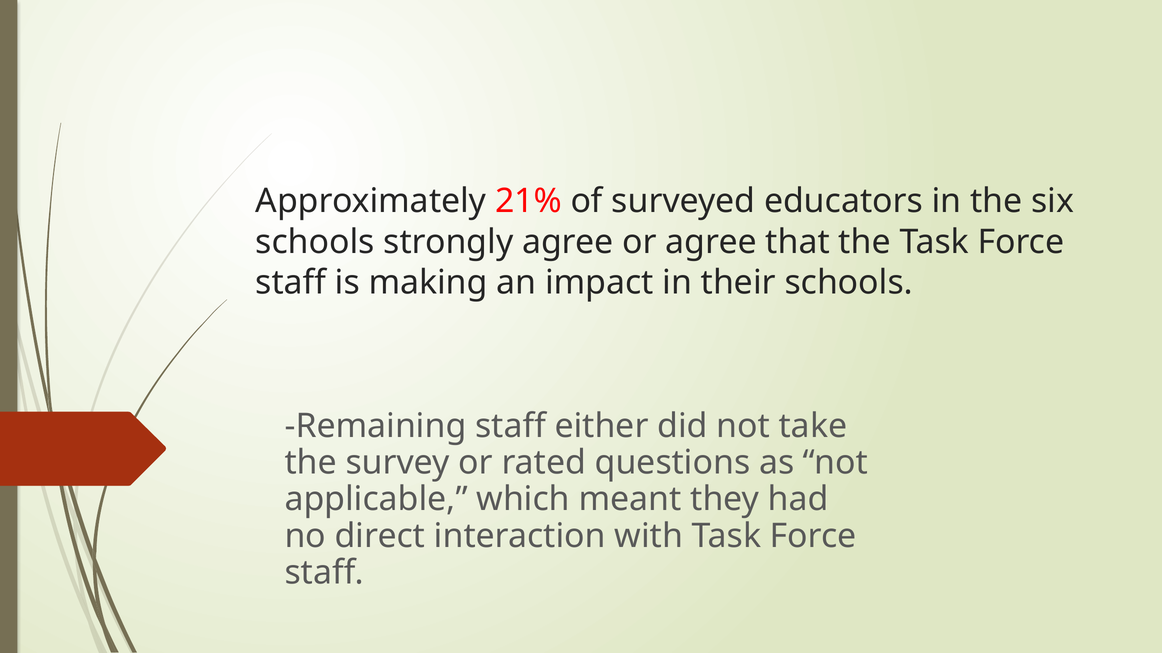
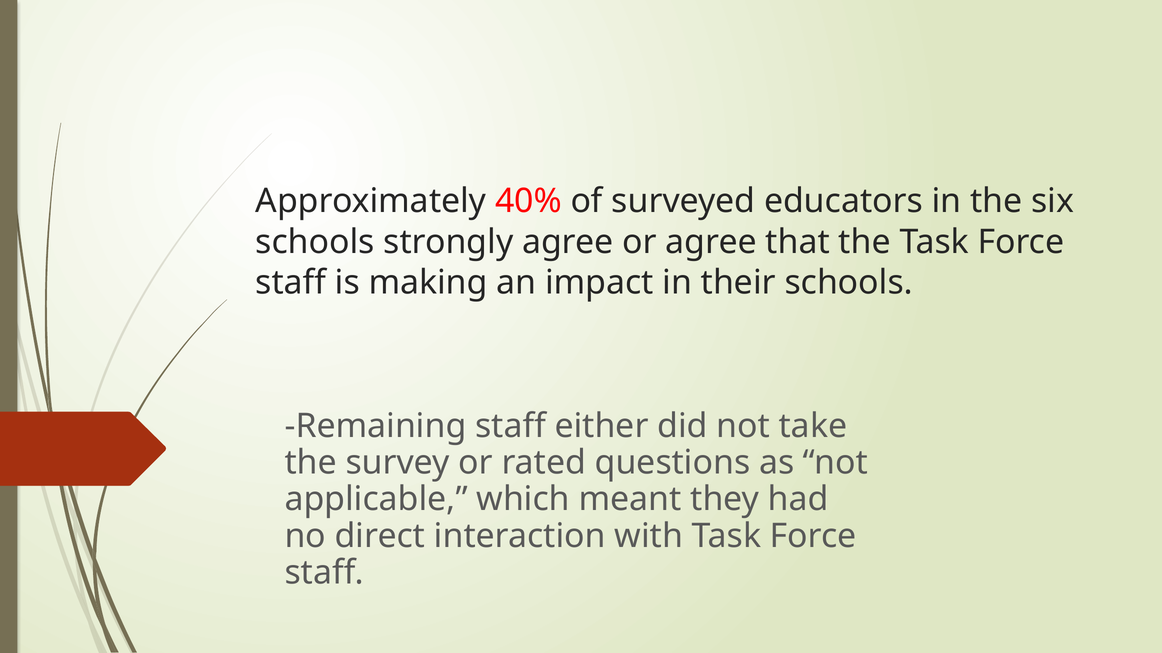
21%: 21% -> 40% (529, 202)
